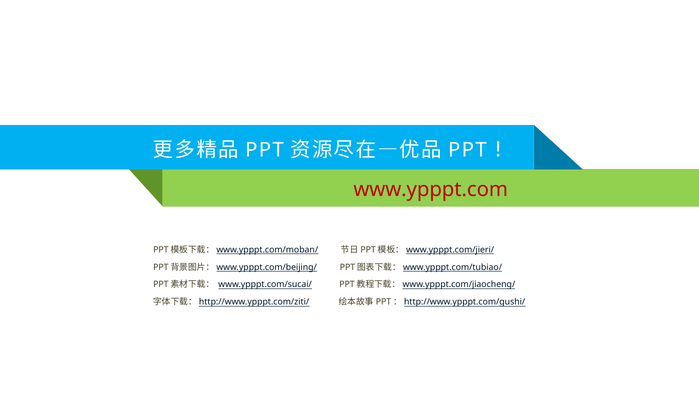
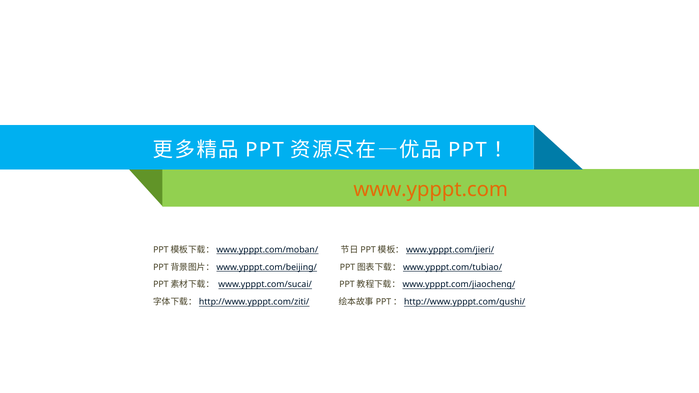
www.ypppt.com colour: red -> orange (431, 189)
